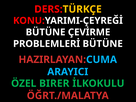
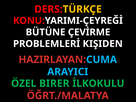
PROBLEMLERİ BÜTÜNE: BÜTÜNE -> KIŞIDEN (103, 44)
